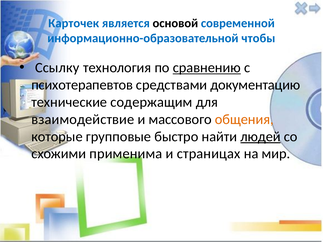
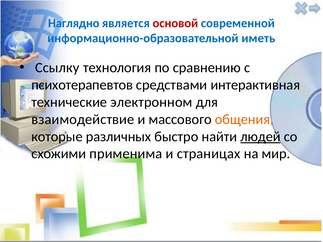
Карточек: Карточек -> Наглядно (74, 23)
основой colour: black -> red (175, 23)
чтобы: чтобы -> иметь (258, 38)
сравнению underline: present -> none (207, 68)
документацию: документацию -> интерактивная (255, 85)
содержащим: содержащим -> электронном (151, 102)
групповые: групповые -> различных (119, 137)
